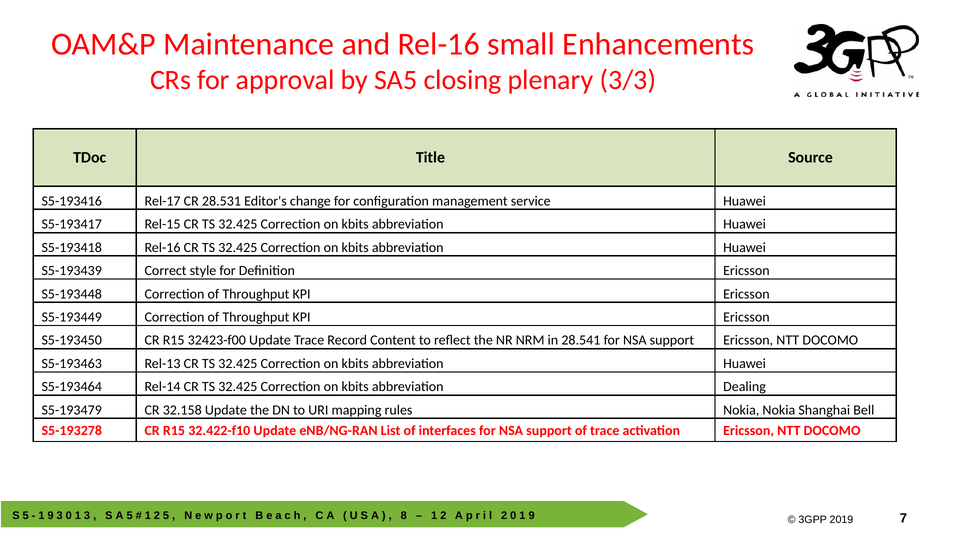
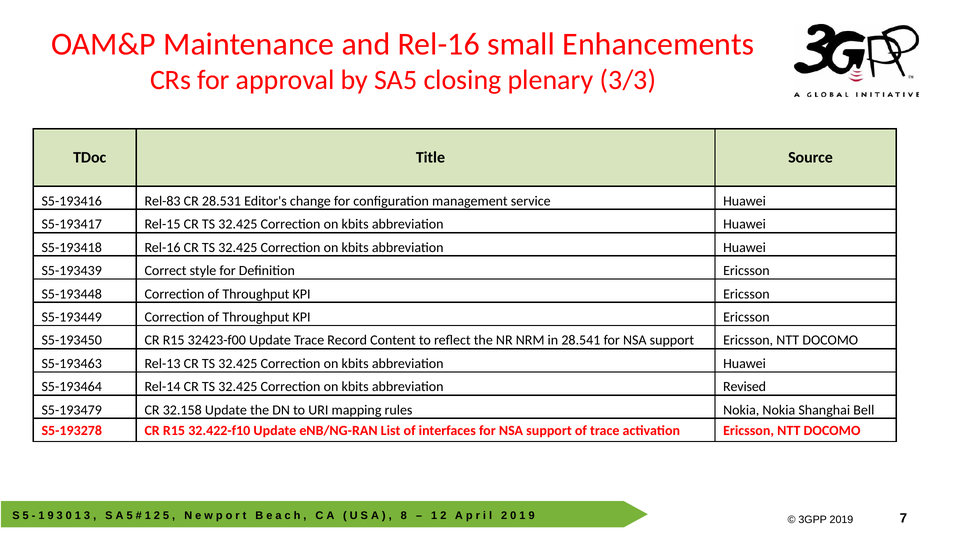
Rel-17: Rel-17 -> Rel-83 (163, 201)
Dealing: Dealing -> Revised (745, 386)
